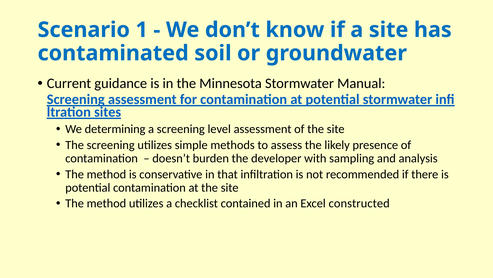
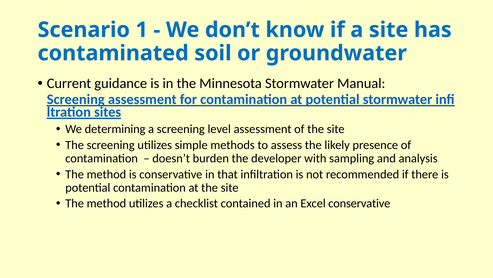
Excel constructed: constructed -> conservative (359, 203)
